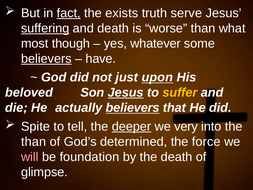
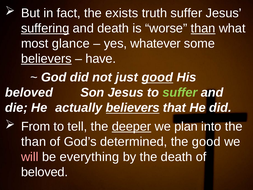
fact underline: present -> none (69, 13)
truth serve: serve -> suffer (186, 13)
than underline: none -> present (203, 28)
though: though -> glance (71, 43)
just upon: upon -> good (157, 77)
Jesus underline: present -> none (126, 92)
suffer colour: yellow -> light green (180, 92)
Spite: Spite -> From (36, 126)
very: very -> plan (186, 126)
the force: force -> good (206, 142)
foundation: foundation -> everything (89, 157)
glimpse: glimpse -> beloved (44, 172)
